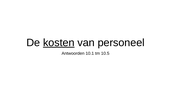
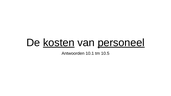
personeel underline: none -> present (121, 43)
